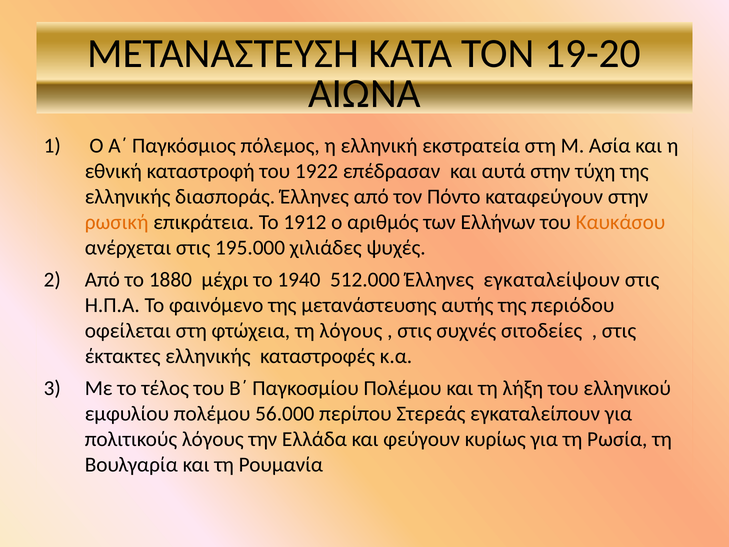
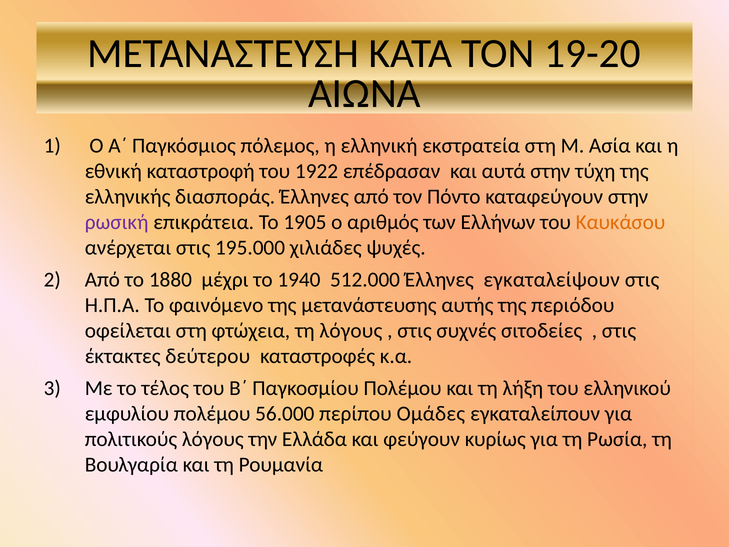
ρωσική colour: orange -> purple (117, 222)
1912: 1912 -> 1905 (305, 222)
έκτακτες ελληνικής: ελληνικής -> δεύτερου (208, 356)
Στερεάς: Στερεάς -> Ομάδες (431, 414)
